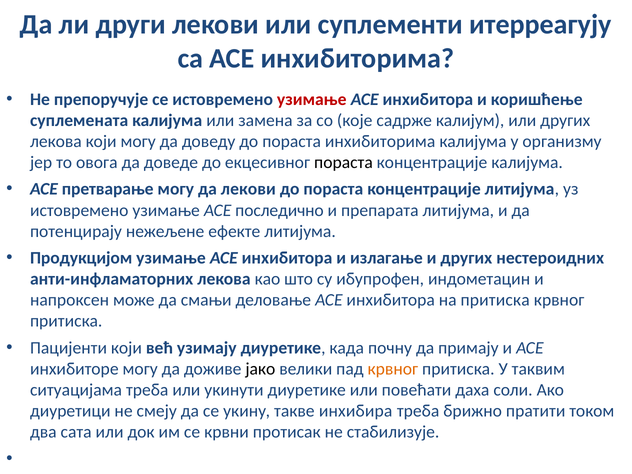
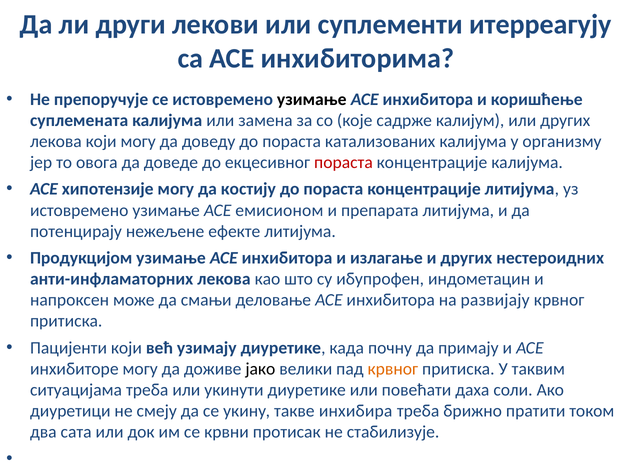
узимање colour: red -> black (312, 99)
пораста инхибиторима: инхибиторима -> катализованих (380, 141)
пораста colour: black -> red (343, 162)
претварање: претварање -> хипотензије (108, 189)
да лекови: лекови -> костију (248, 189)
последично: последично -> емисионом (279, 210)
на притиска: притиска -> развијају (495, 300)
